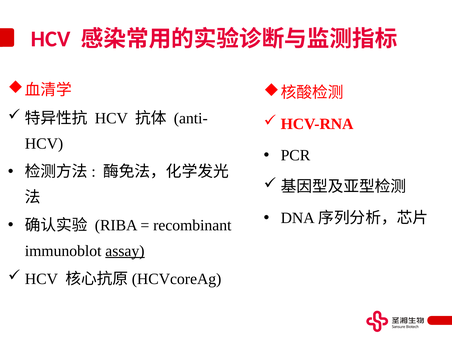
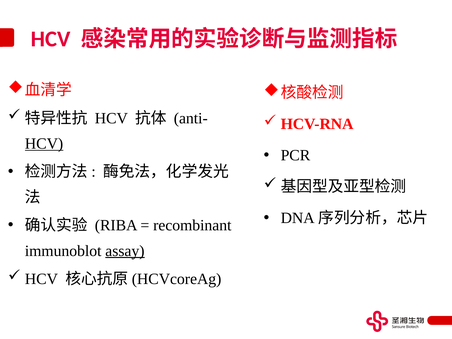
HCV underline: none -> present (44, 144)
